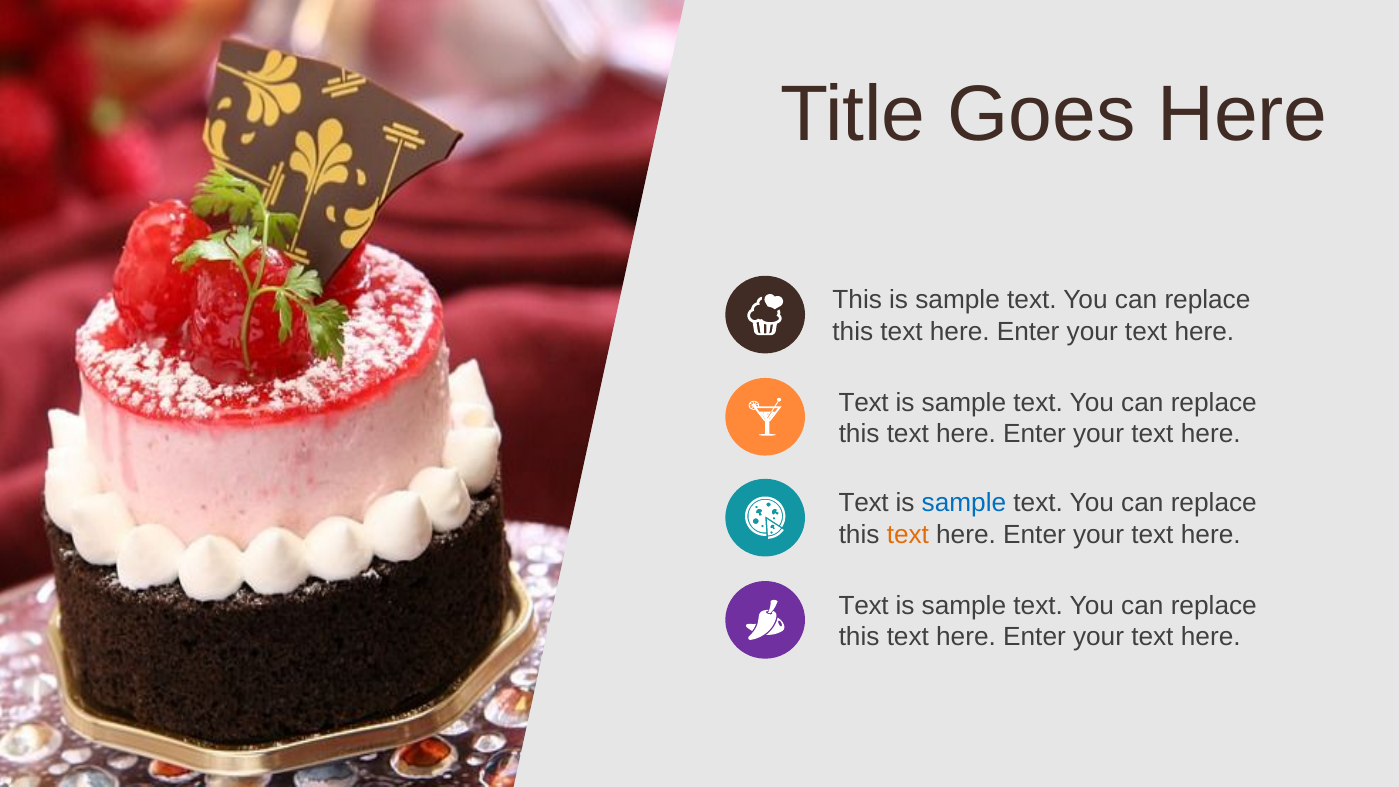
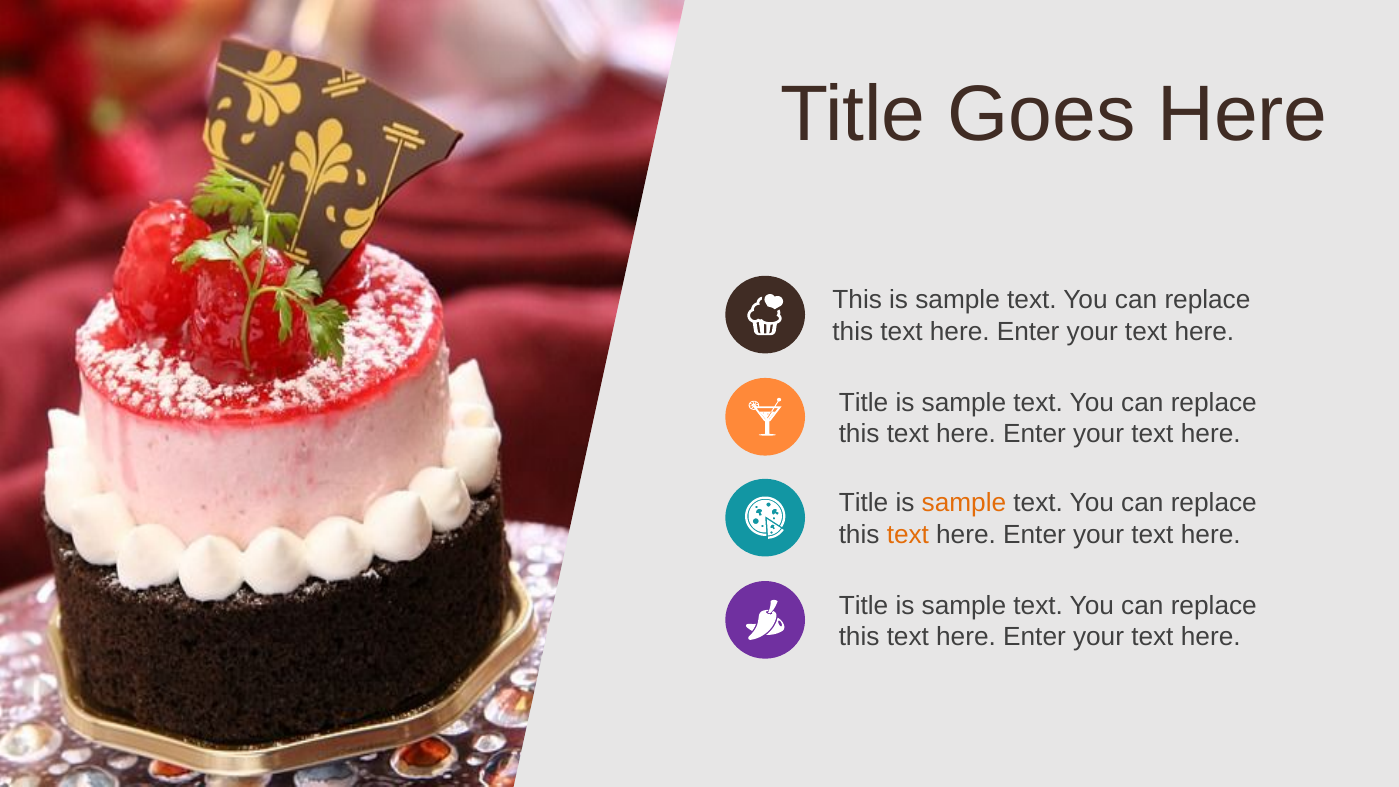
Text: Text -> Title (864, 402)
Text: Text -> Title (864, 503)
sample colour: blue -> orange (964, 503)
Text: Text -> Title (864, 605)
